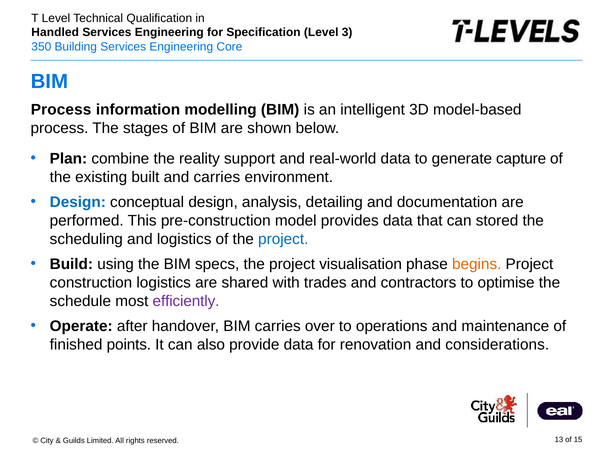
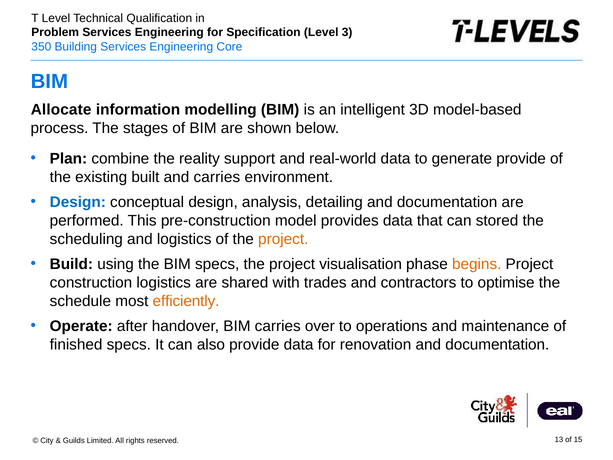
Handled: Handled -> Problem (55, 32)
Process: Process -> Allocate (61, 110)
generate capture: capture -> provide (521, 158)
project colour: blue -> orange (283, 239)
efficiently colour: purple -> orange (186, 301)
finished points: points -> specs (129, 344)
renovation and considerations: considerations -> documentation (497, 344)
